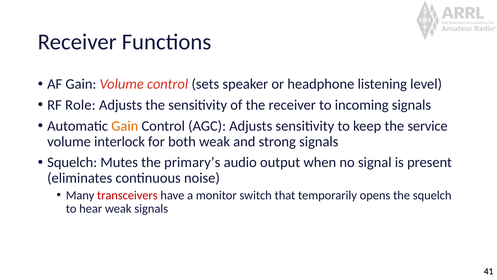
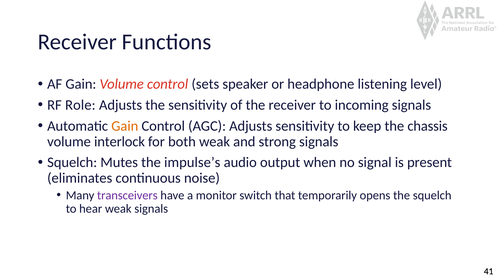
service: service -> chassis (428, 126)
primary’s: primary’s -> impulse’s (192, 162)
transceivers colour: red -> purple (127, 195)
